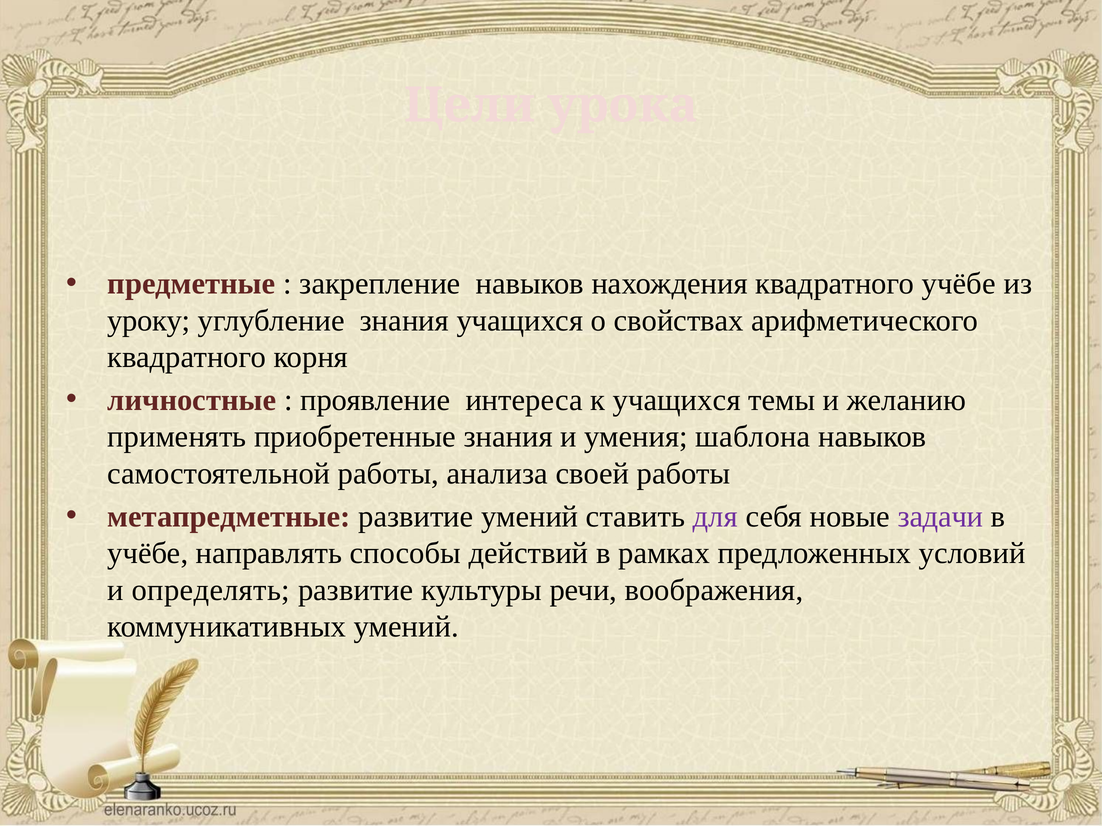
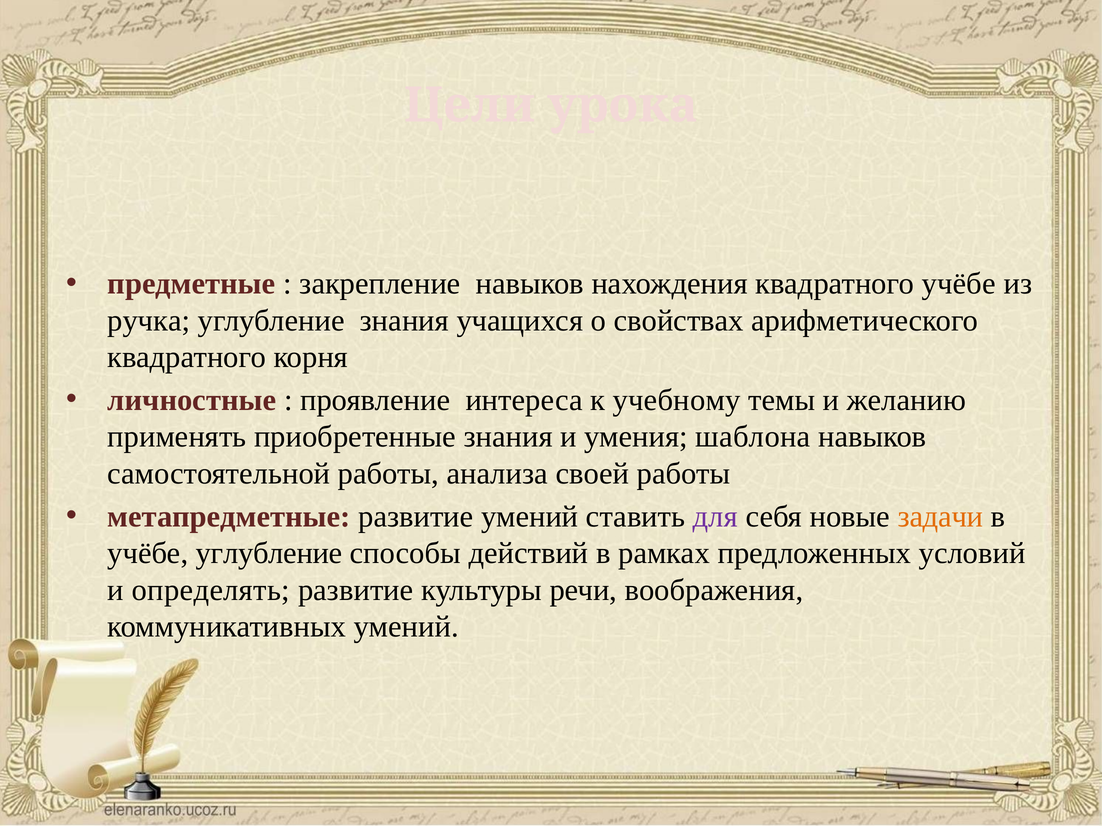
уроку: уроку -> ручка (149, 321)
к учащихся: учащихся -> учебному (677, 400)
задачи colour: purple -> orange (940, 517)
учёбе направлять: направлять -> углубление (269, 554)
